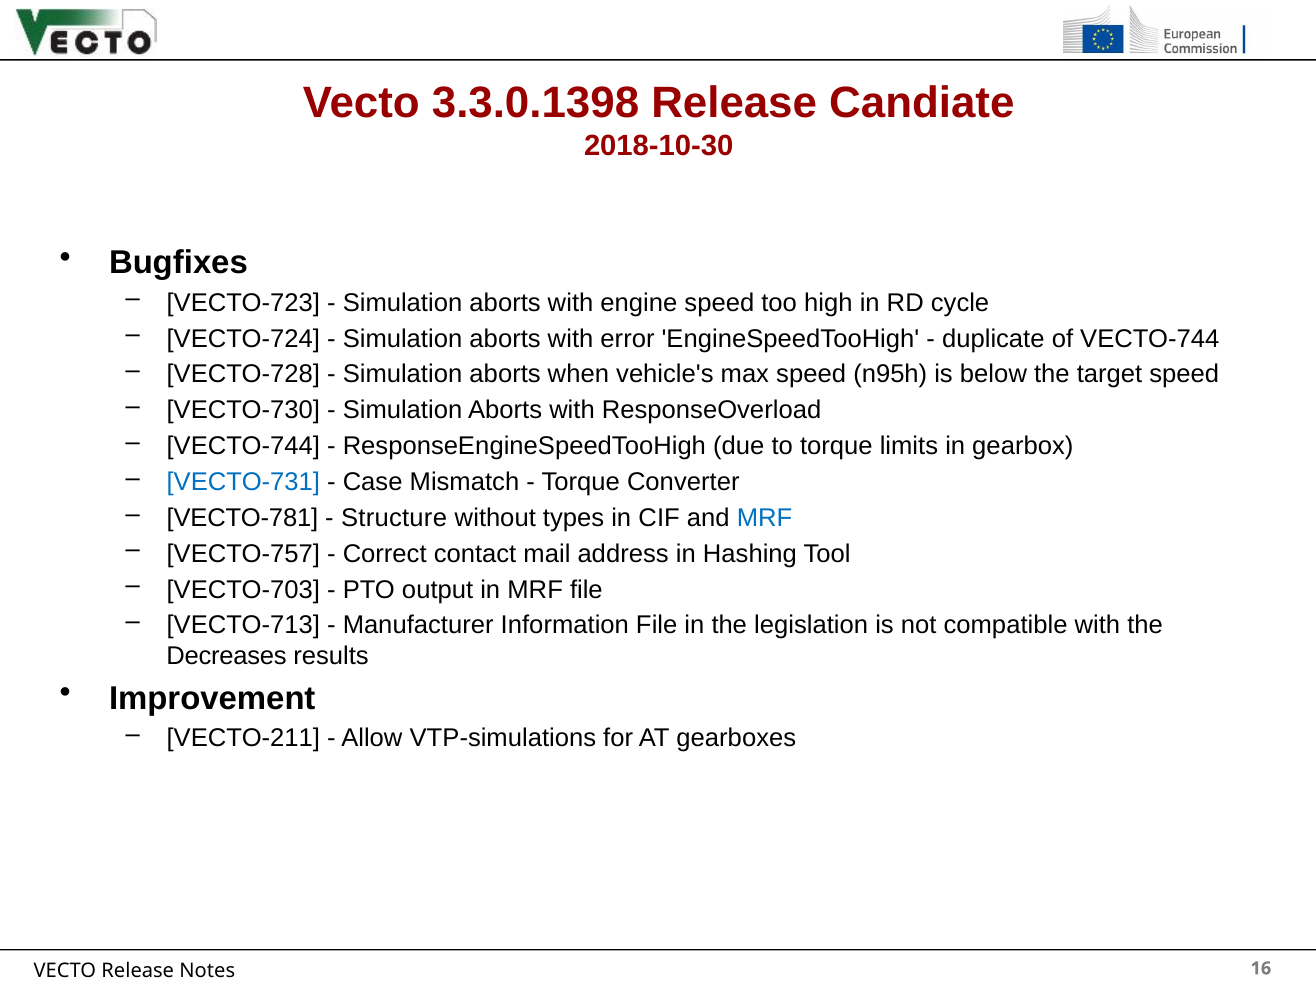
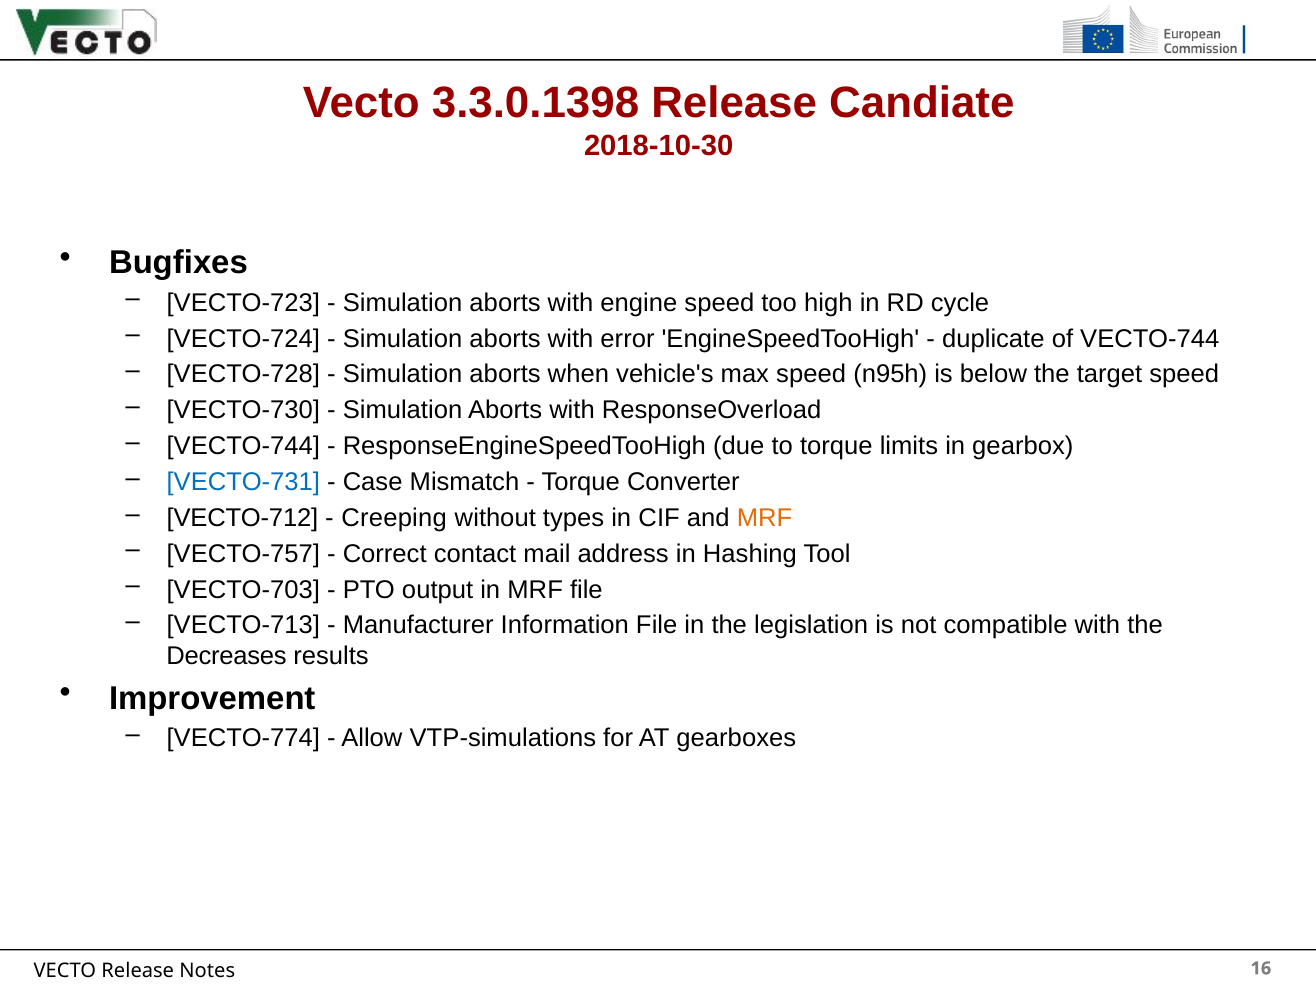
VECTO-781: VECTO-781 -> VECTO-712 (242, 518)
Structure: Structure -> Creeping (394, 518)
MRF colour: blue -> orange (765, 518)
VECTO-211: VECTO-211 -> VECTO-774 (243, 738)
